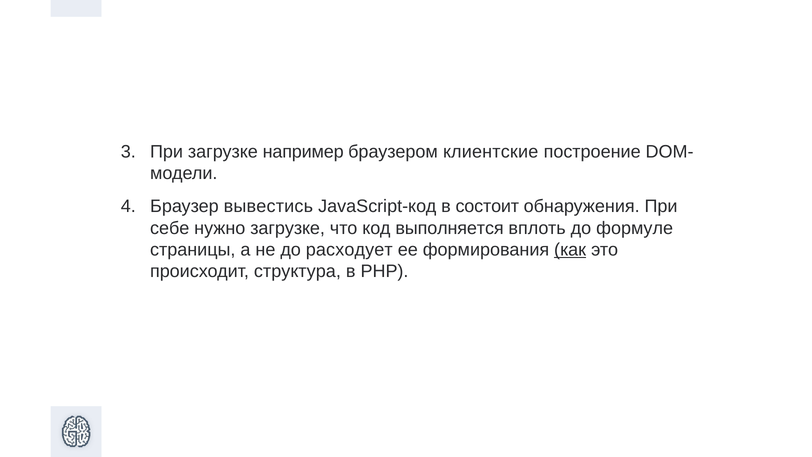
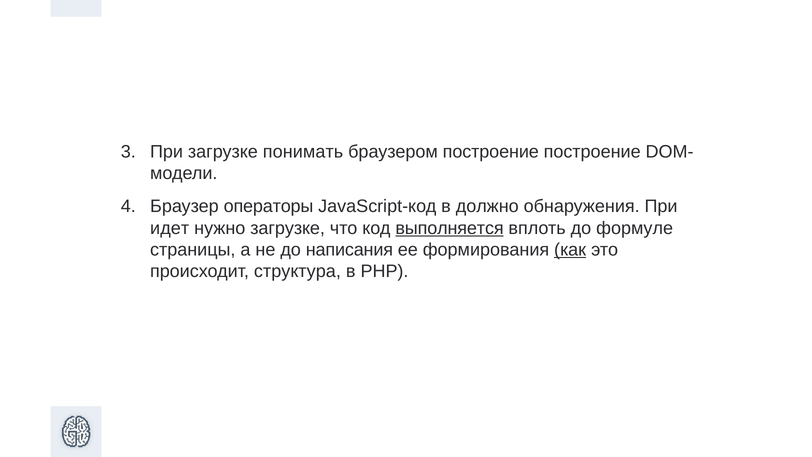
например: например -> понимать (303, 152)
браузером клиентские: клиентские -> построение (491, 152)
вывестись: вывестись -> операторы (269, 206)
состоит: состоит -> должно (487, 206)
себе: себе -> идет (170, 228)
выполняется underline: none -> present (450, 228)
расходует: расходует -> написания (349, 250)
